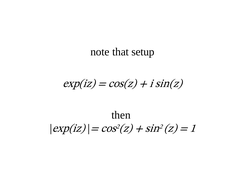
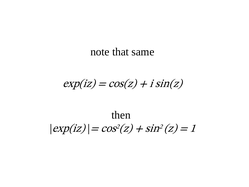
setup: setup -> same (143, 52)
